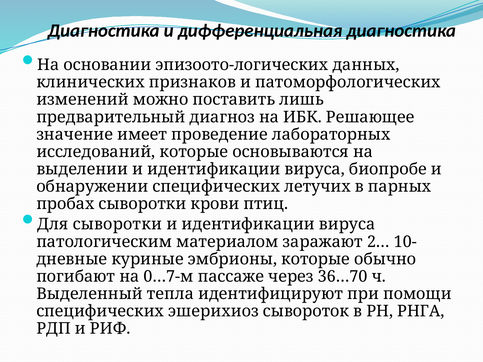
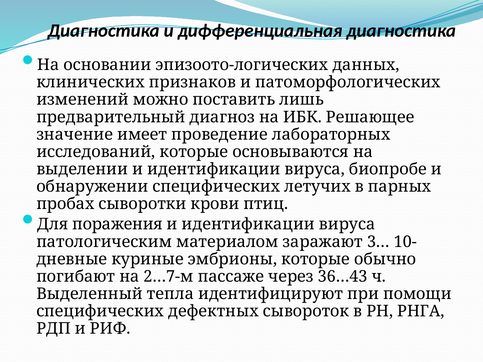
Для сыворотки: сыворотки -> поражения (117, 225)
2…: 2… -> 3… (378, 242)
0…7-м: 0…7-м -> 2…7-м (169, 277)
36…70: 36…70 -> 36…43 (343, 277)
эшерихиоз: эшерихиоз -> дефектных (213, 311)
